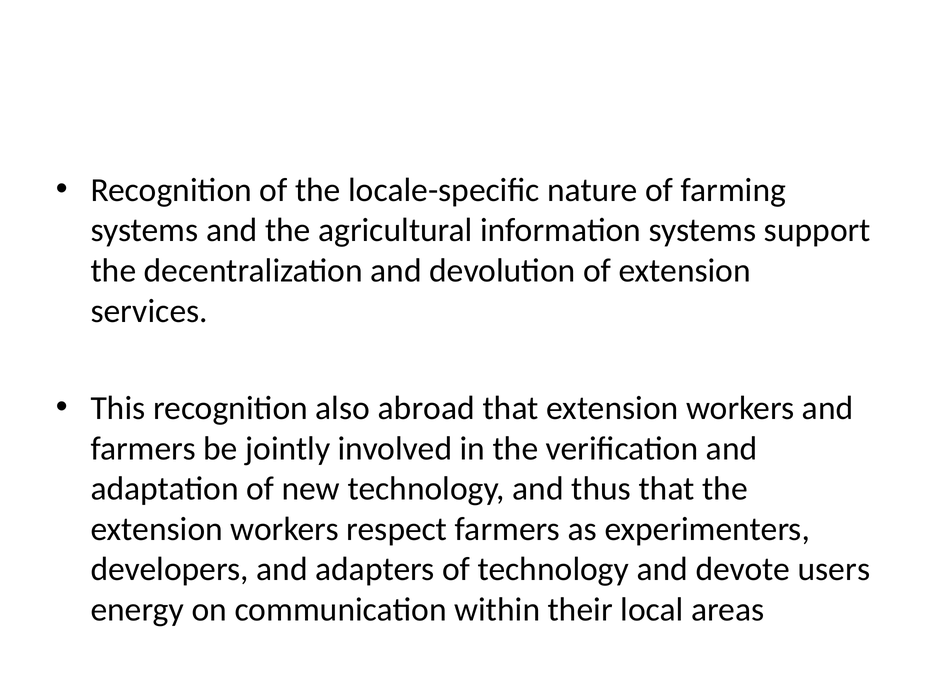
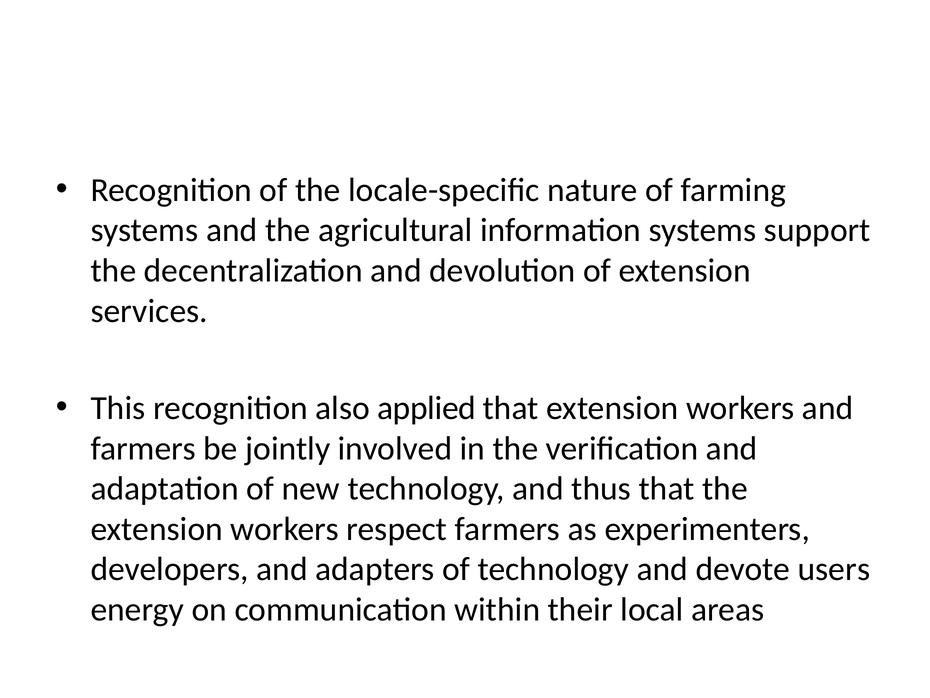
abroad: abroad -> applied (427, 408)
